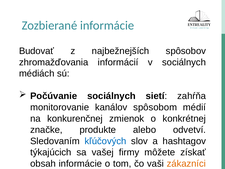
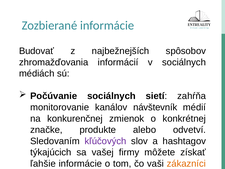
spôsobom: spôsobom -> návštevník (155, 107)
kľúčových colour: blue -> purple (105, 141)
obsah: obsah -> ľahšie (43, 163)
